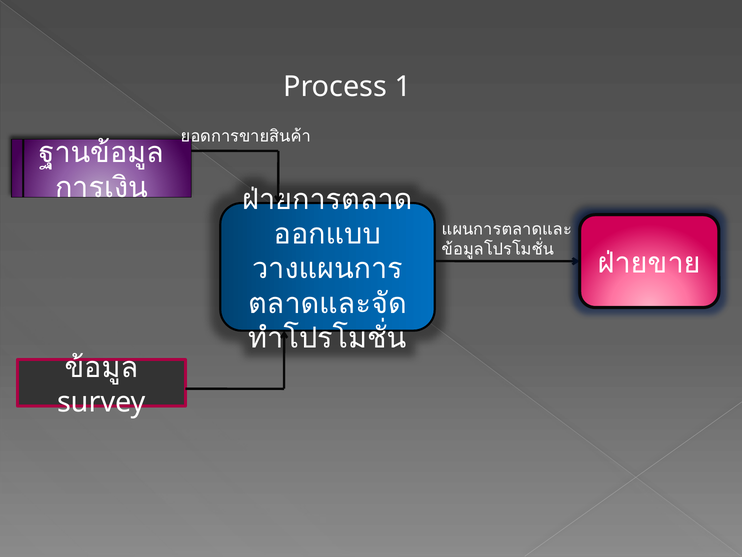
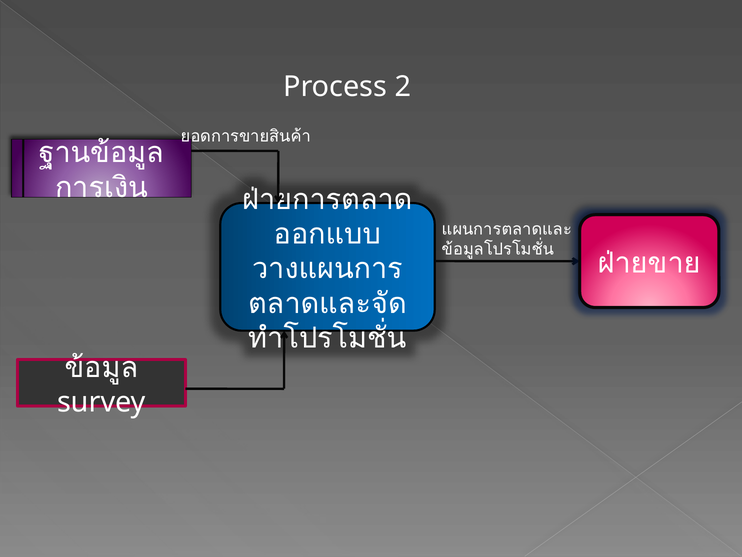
1: 1 -> 2 (403, 87)
